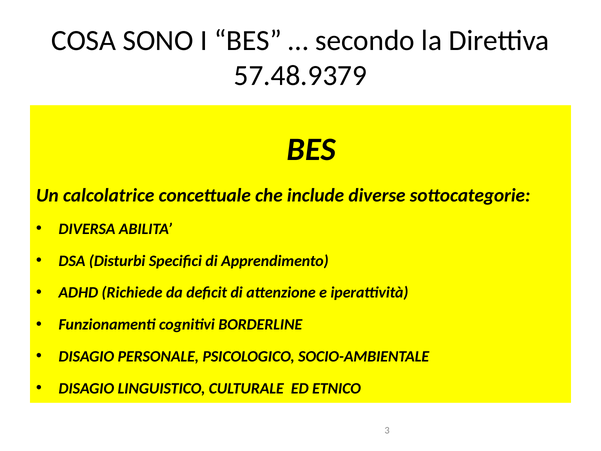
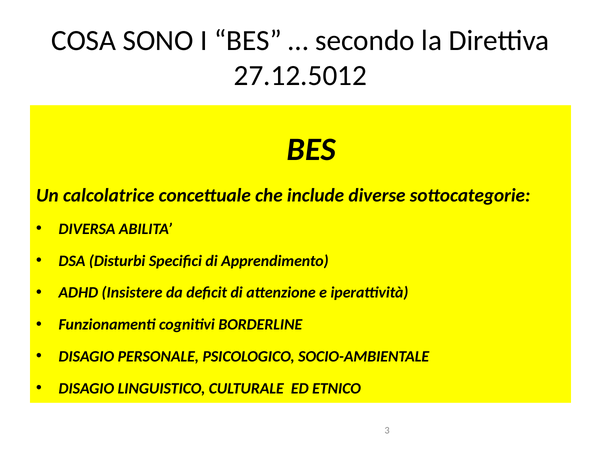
57.48.9379: 57.48.9379 -> 27.12.5012 (300, 76)
Richiede: Richiede -> Insistere (132, 292)
